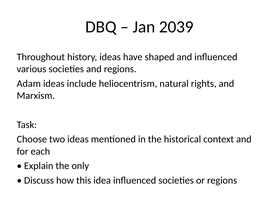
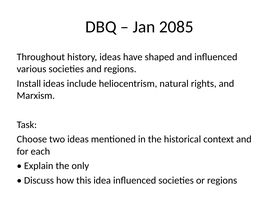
2039: 2039 -> 2085 (176, 27)
Adam: Adam -> Install (29, 84)
